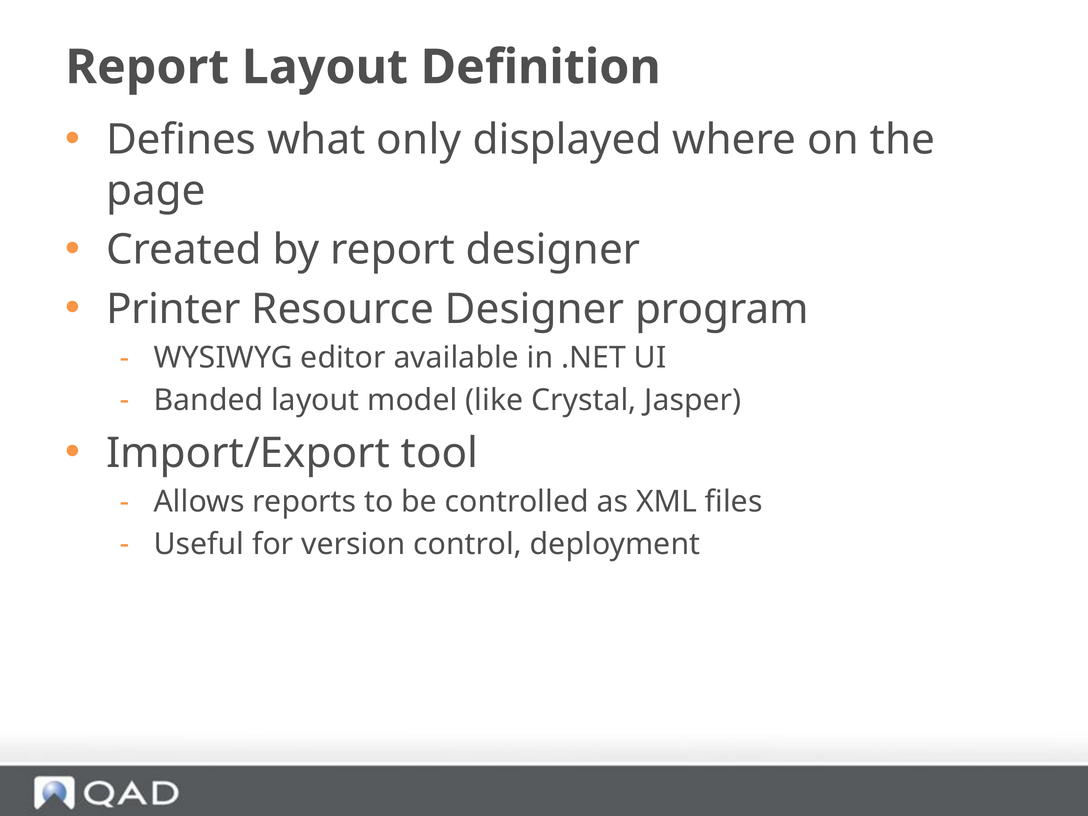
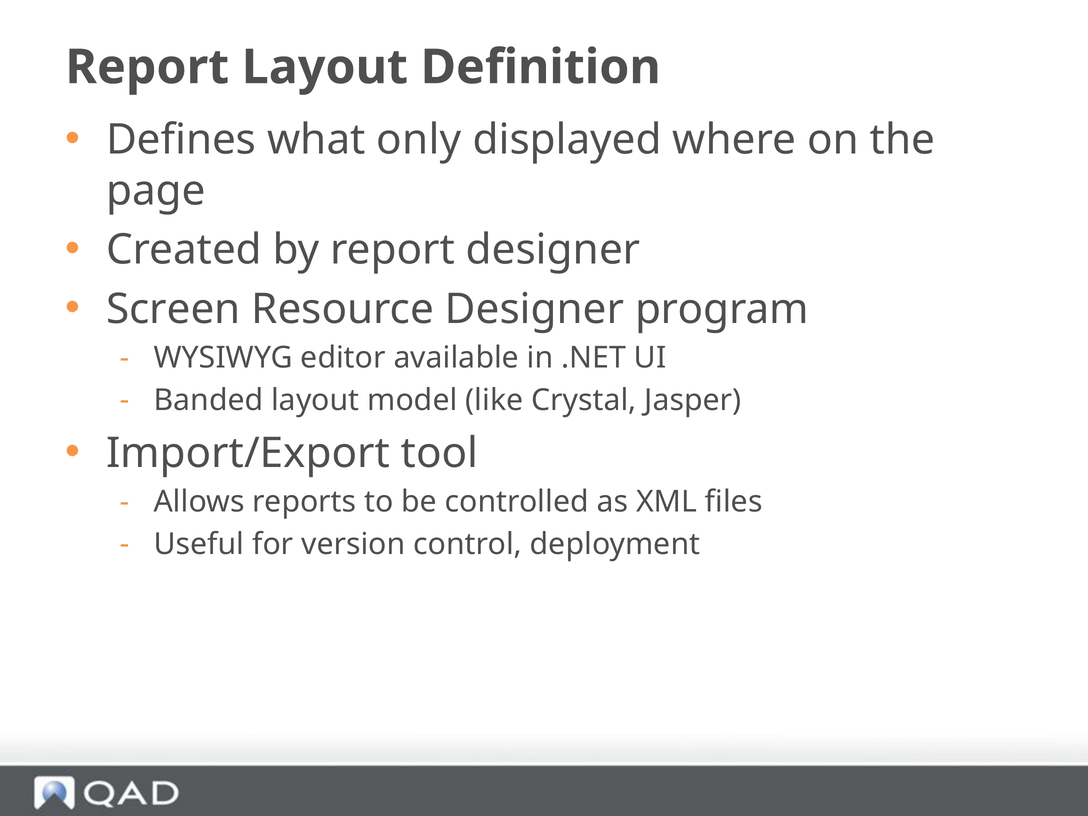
Printer: Printer -> Screen (173, 309)
